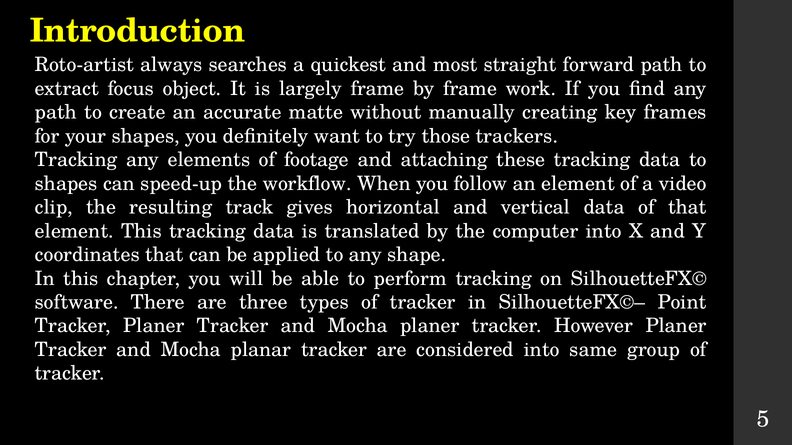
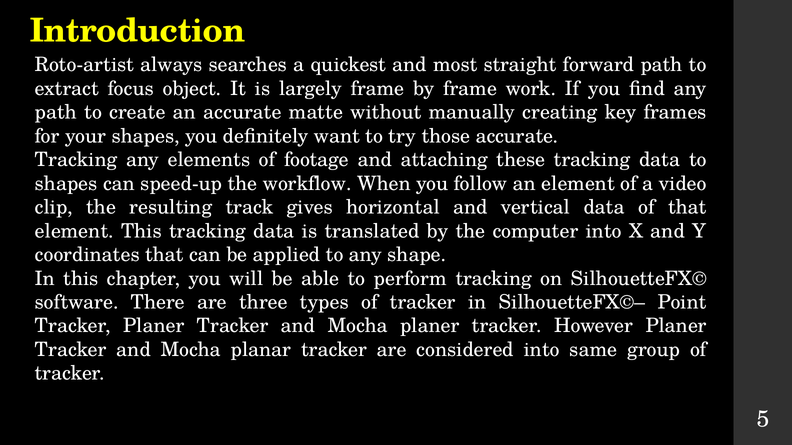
those trackers: trackers -> accurate (517, 136)
